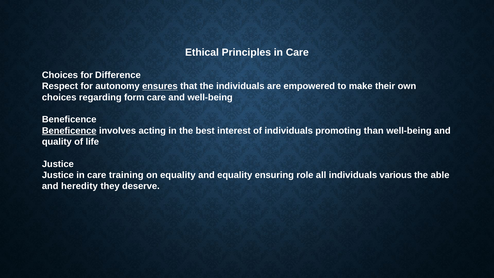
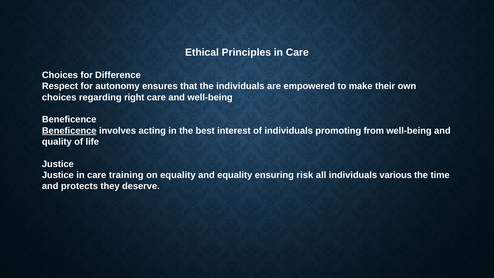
ensures underline: present -> none (160, 86)
form: form -> right (134, 97)
than: than -> from (374, 131)
role: role -> risk (305, 175)
able: able -> time (440, 175)
heredity: heredity -> protects (79, 186)
